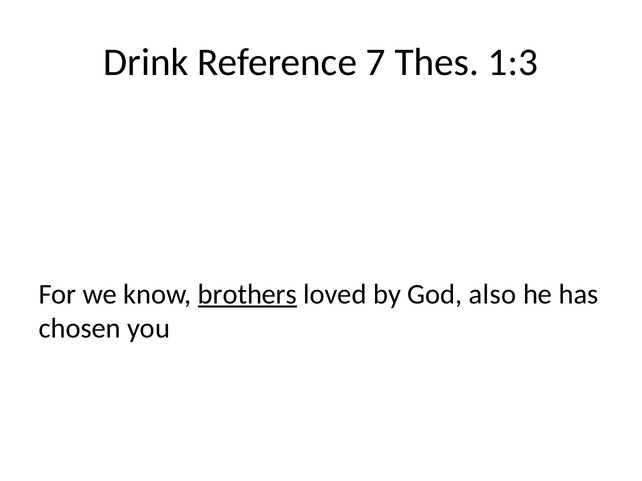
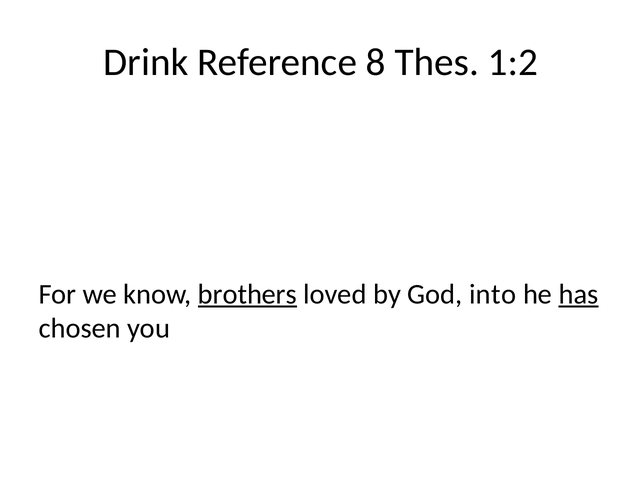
7: 7 -> 8 (376, 62)
1:3: 1:3 -> 1:2 (513, 62)
also: also -> into (493, 295)
has underline: none -> present (579, 295)
